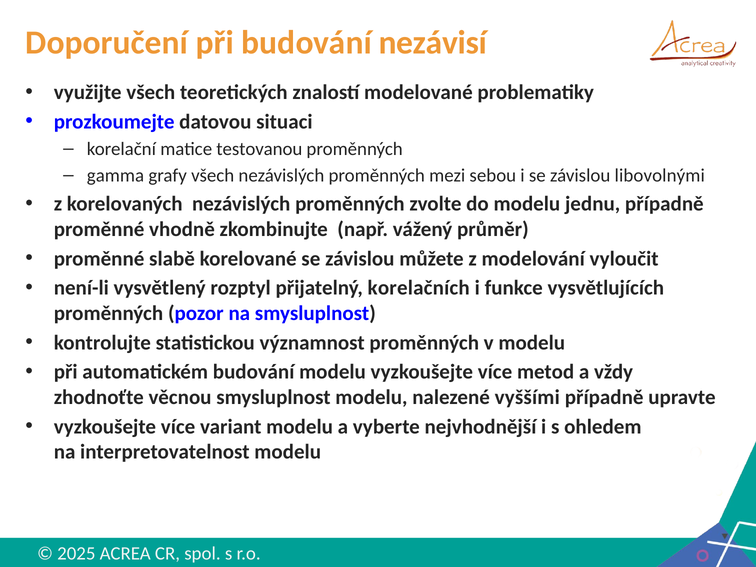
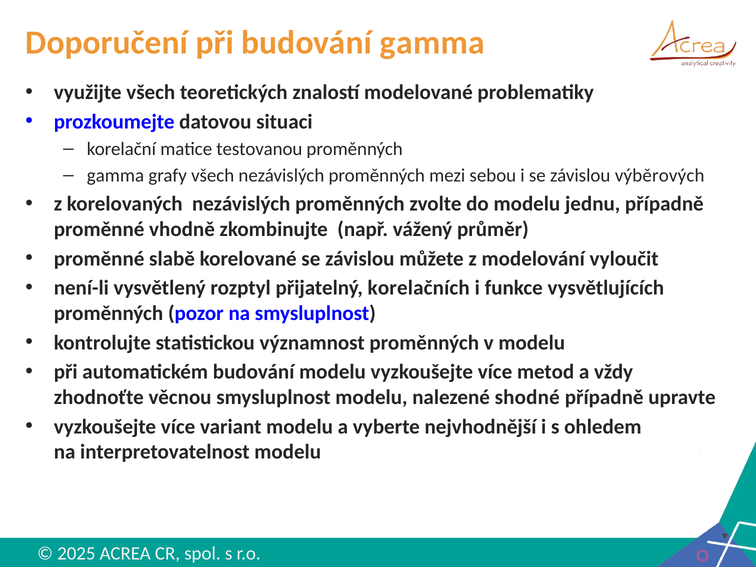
budování nezávisí: nezávisí -> gamma (432, 43)
libovolnými: libovolnými -> výběrových (660, 176)
vyššími: vyššími -> shodné (527, 397)
